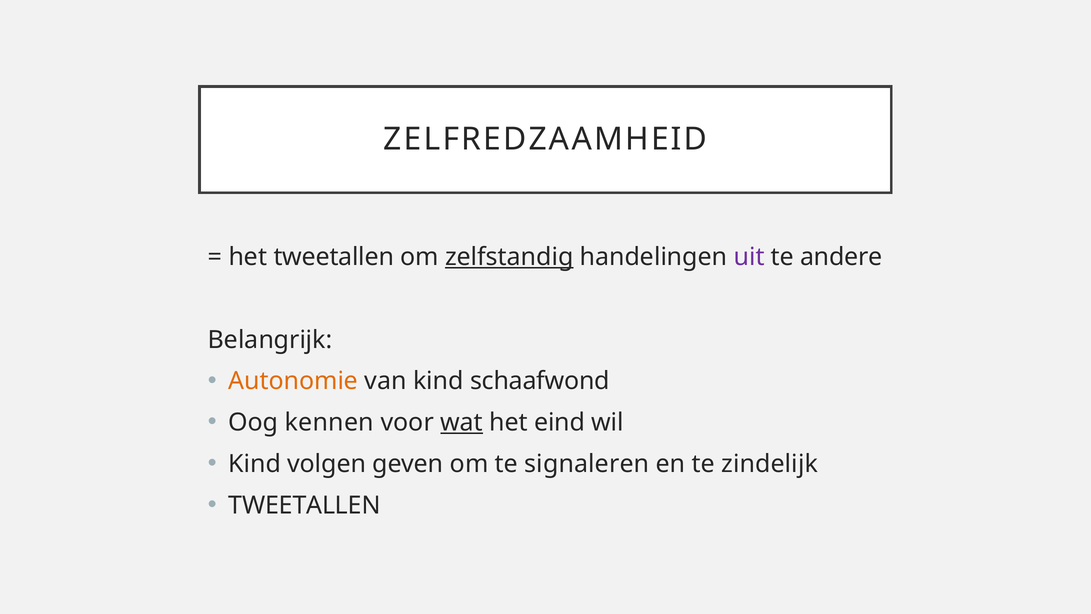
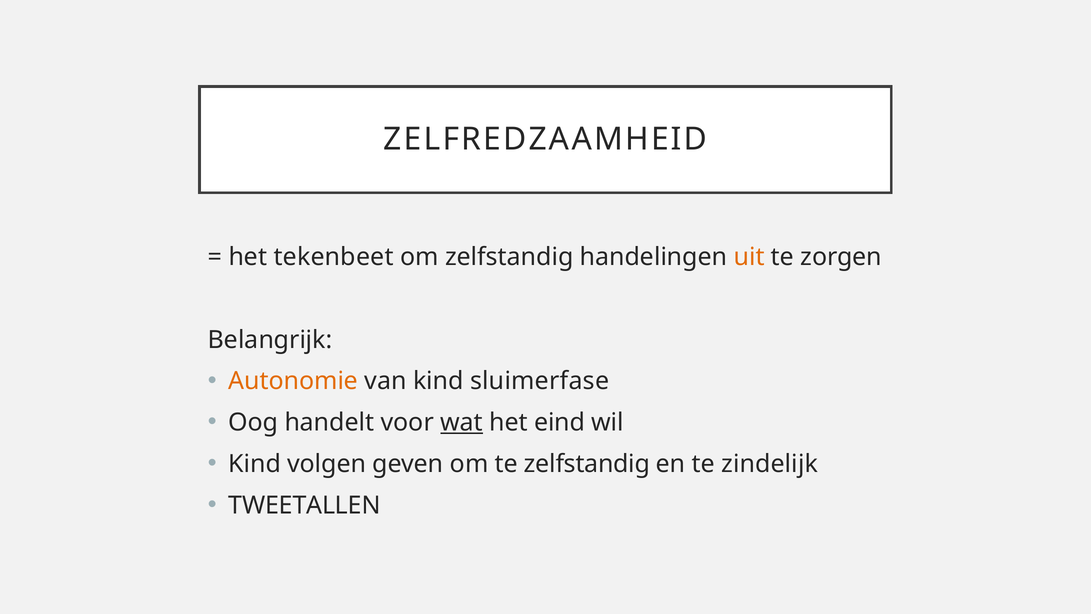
het tweetallen: tweetallen -> tekenbeet (334, 257)
zelfstandig underline: present -> none (509, 257)
uit colour: purple -> orange (749, 257)
andere: andere -> zorgen (841, 257)
schaafwond: schaafwond -> sluimerfase (540, 381)
kennen: kennen -> handelt (329, 422)
te signaleren: signaleren -> zelfstandig (587, 464)
